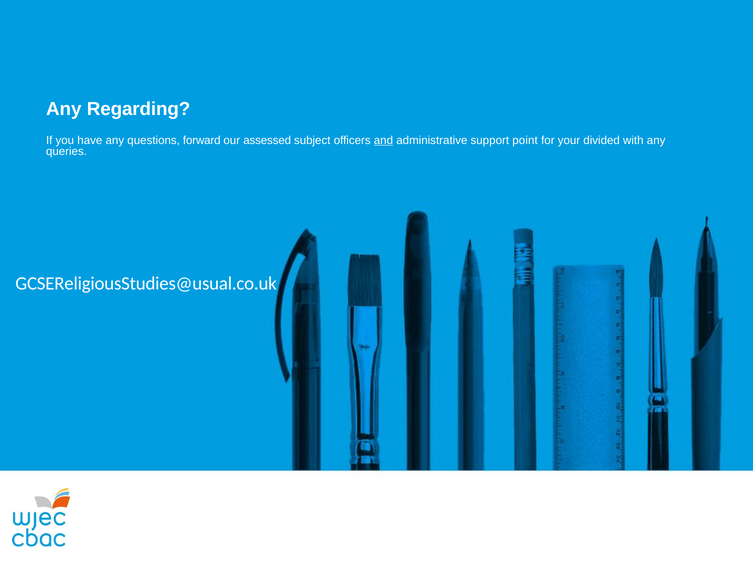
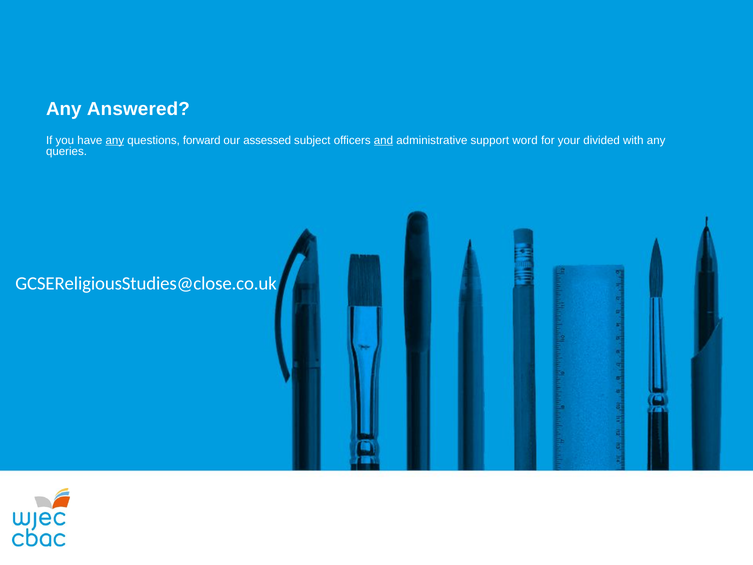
Regarding: Regarding -> Answered (138, 109)
any underline: none -> present (115, 140)
point: point -> word (525, 140)
GCSEReligiousStudies@usual.co.uk: GCSEReligiousStudies@usual.co.uk -> GCSEReligiousStudies@close.co.uk (146, 283)
